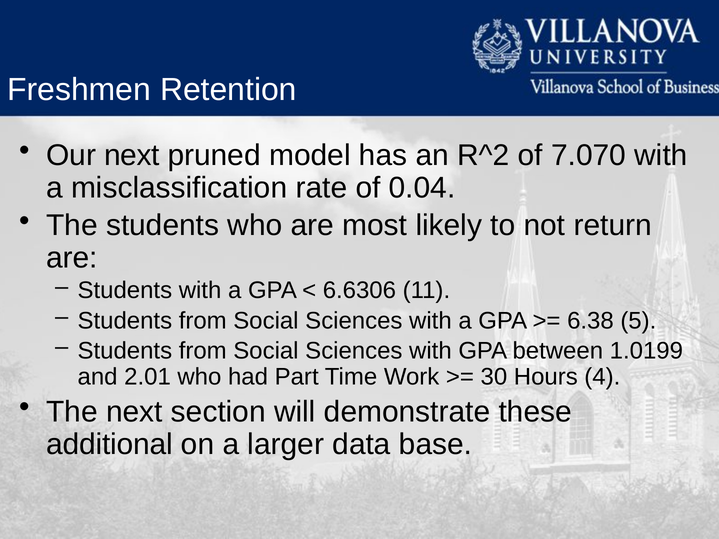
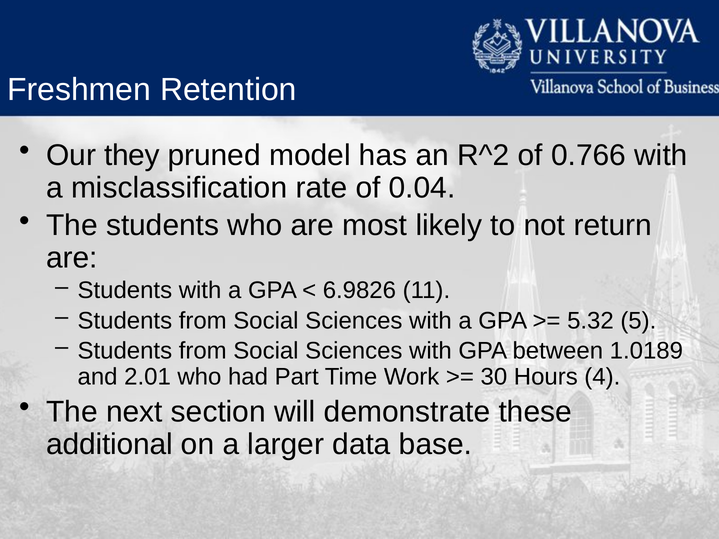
Our next: next -> they (132, 155)
7.070: 7.070 -> 0.766 (589, 155)
6.6306: 6.6306 -> 6.9826 (359, 291)
6.38: 6.38 -> 5.32 (590, 321)
1.0199: 1.0199 -> 1.0189 (646, 351)
